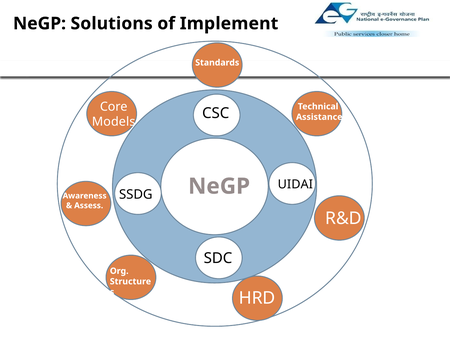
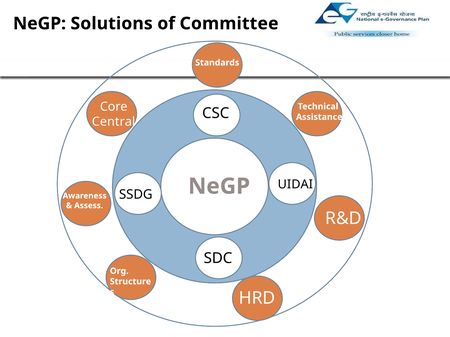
Implement: Implement -> Committee (229, 24)
Models: Models -> Central (114, 122)
